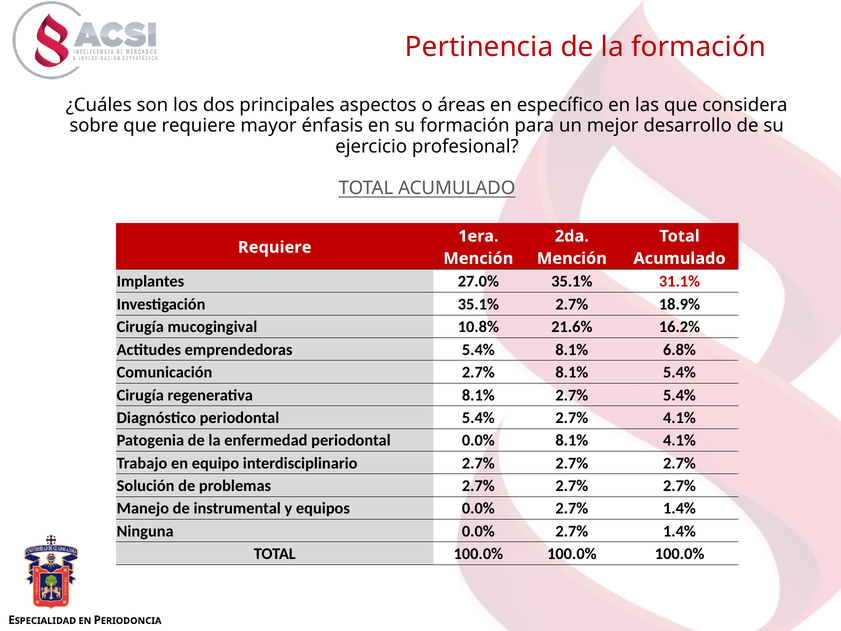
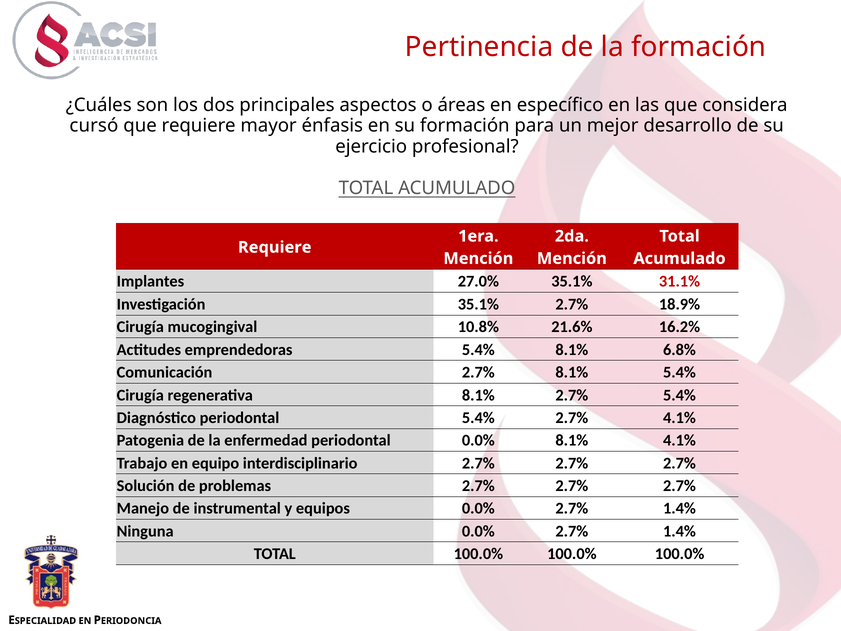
sobre: sobre -> cursó (94, 126)
